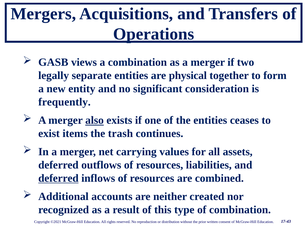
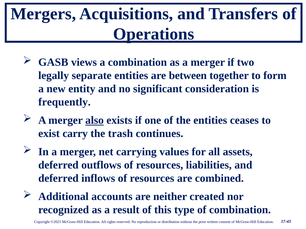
physical: physical -> between (188, 76)
items: items -> carry (75, 134)
deferred underline: present -> none (58, 179)
